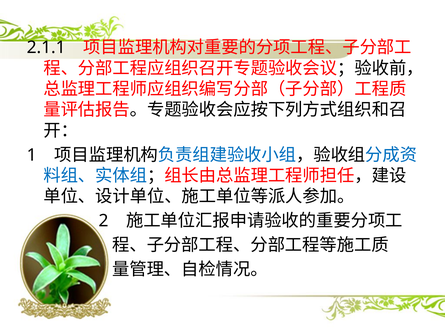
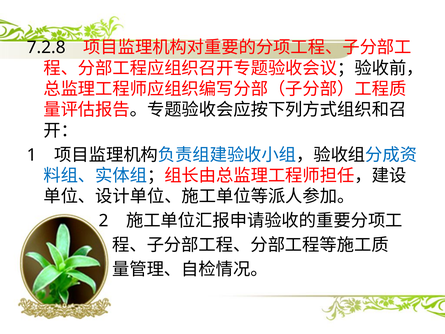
2.1.1: 2.1.1 -> 7.2.8 (46, 48)
